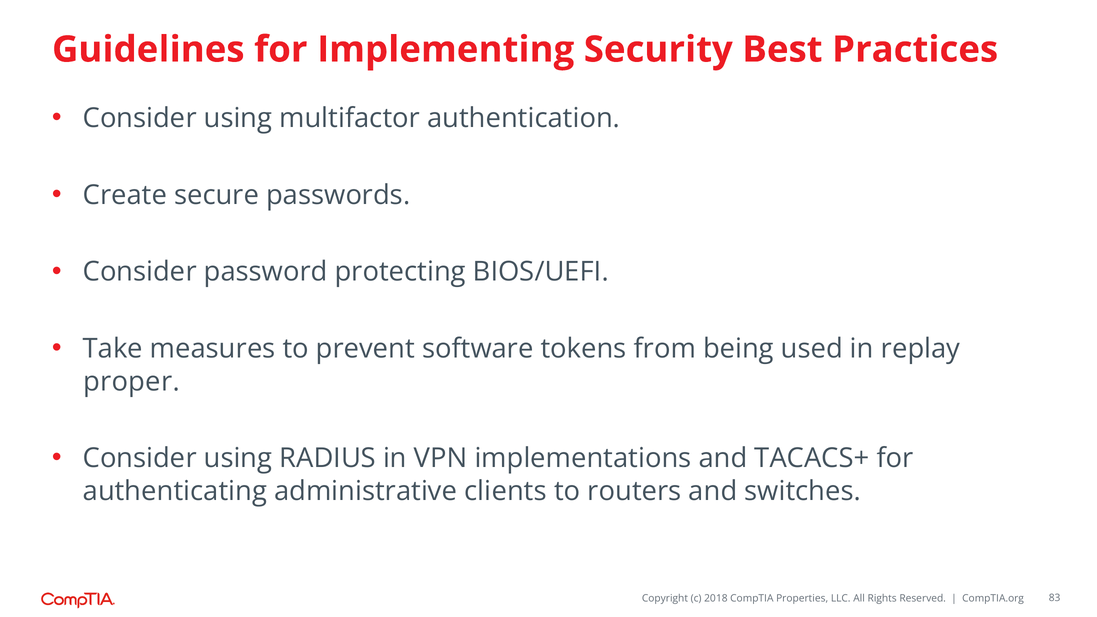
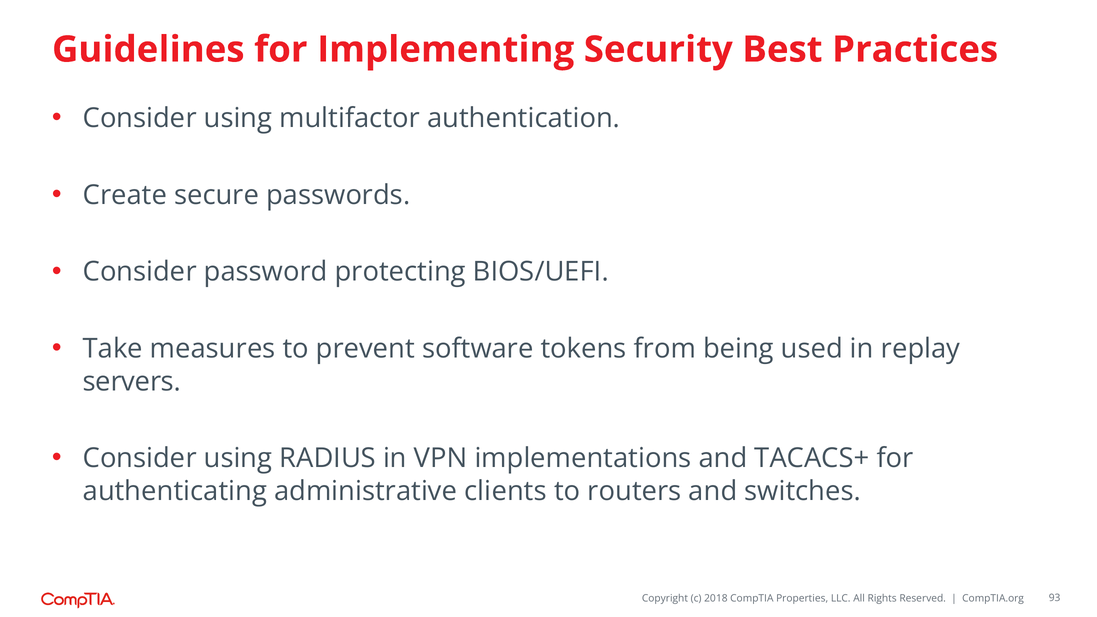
proper: proper -> servers (132, 382)
83: 83 -> 93 (1055, 598)
